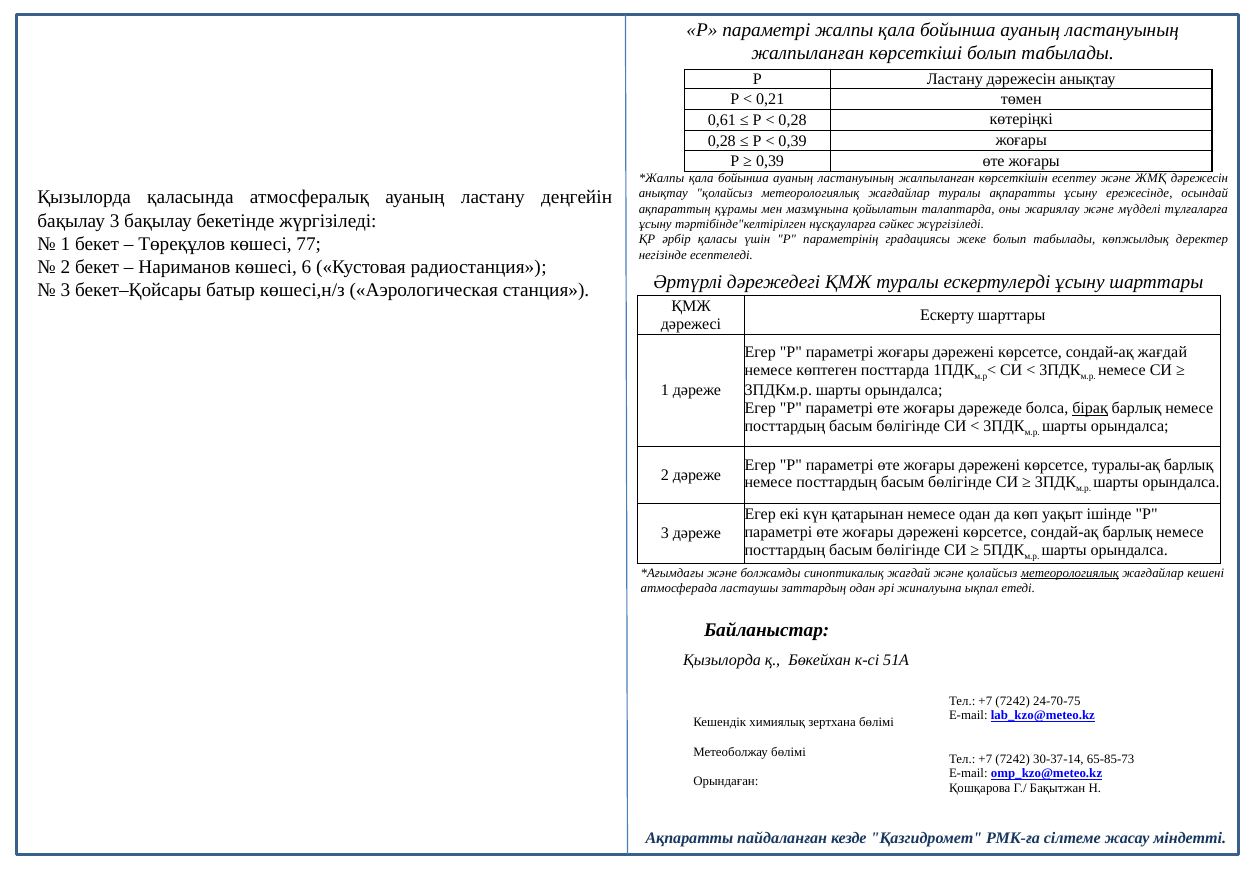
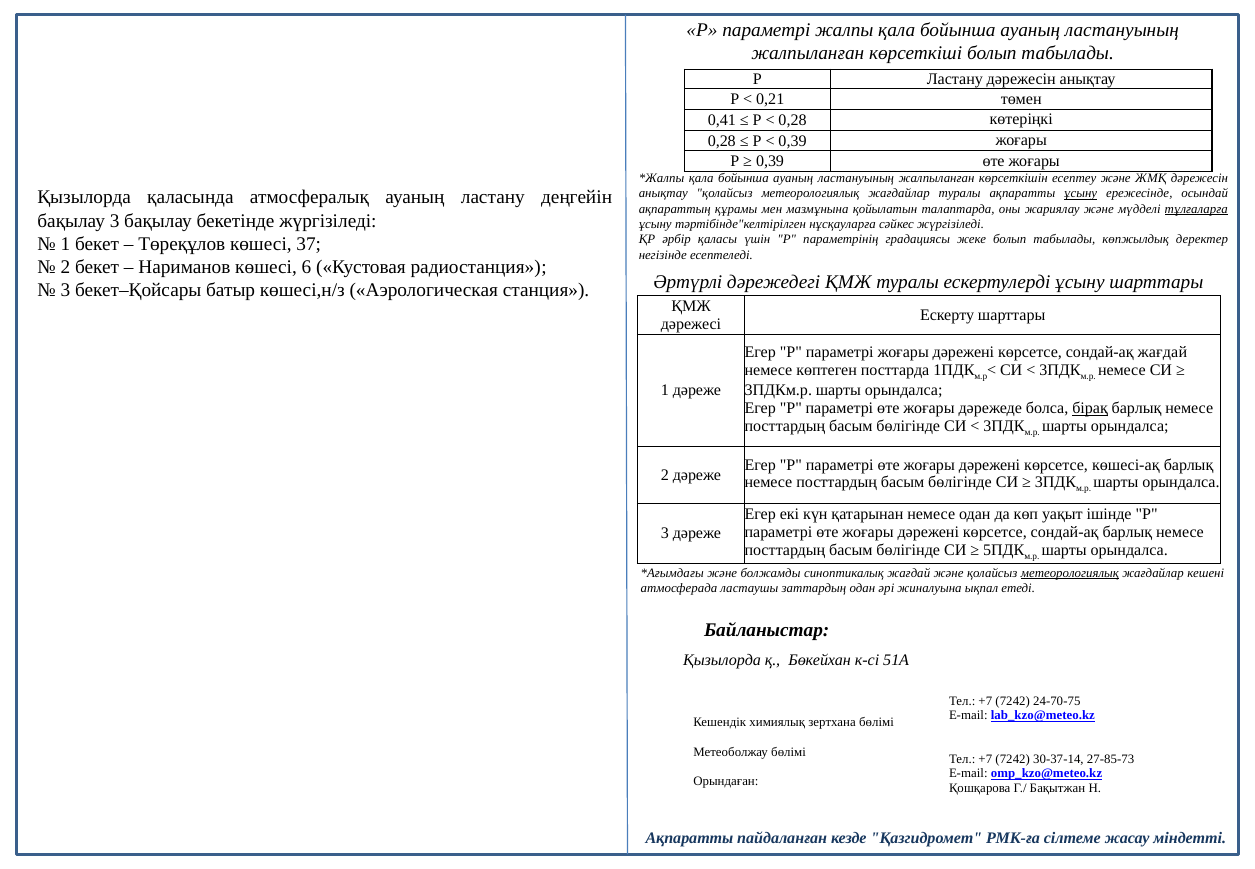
0,61: 0,61 -> 0,41 (722, 120)
ұсыну underline: none -> present (1081, 193)
тұлғаларға underline: none -> present (1196, 209)
77: 77 -> 37 (309, 244)
туралы-ақ: туралы-ақ -> көшесі-ақ (1126, 465)
65-85-73: 65-85-73 -> 27-85-73 (1111, 759)
